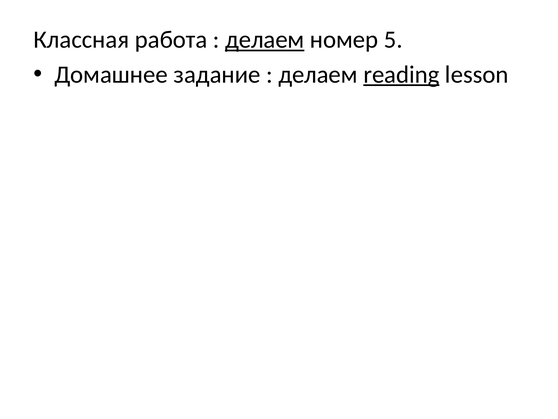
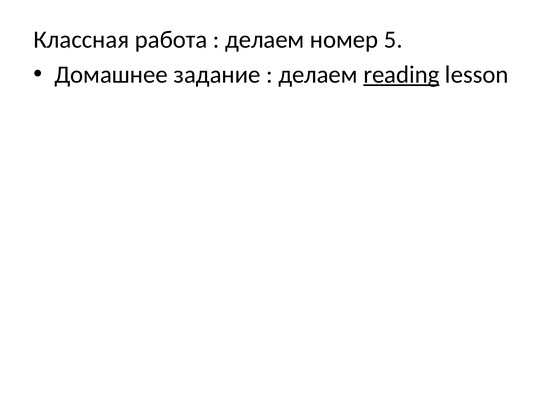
делаем underline: present -> none (265, 40)
